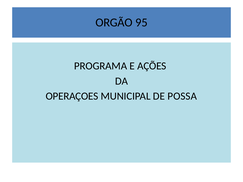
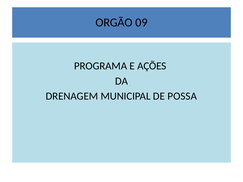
95: 95 -> 09 (141, 23)
OPERAÇOES: OPERAÇOES -> DRENAGEM (72, 96)
